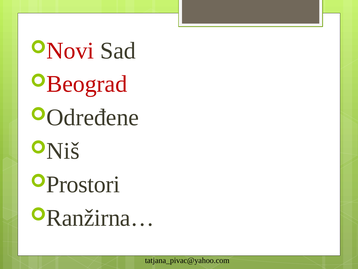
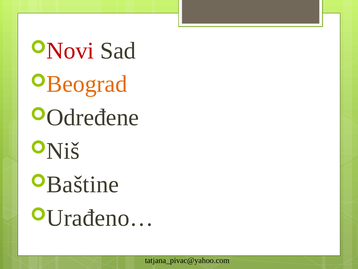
Beograd colour: red -> orange (87, 84)
Prostori: Prostori -> Baštine (83, 184)
Ranžirna…: Ranžirna… -> Urađeno… (100, 218)
